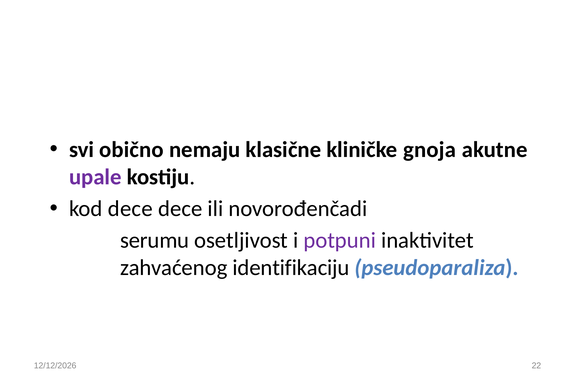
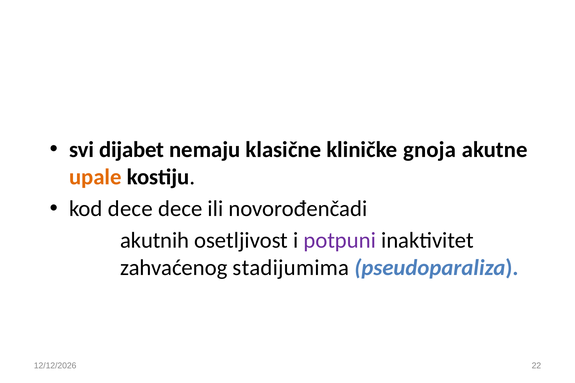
obično: obično -> dijabet (132, 150)
upale colour: purple -> orange (95, 177)
serumu: serumu -> akutnih (155, 241)
identifikaciju: identifikaciju -> stadijumima (291, 268)
